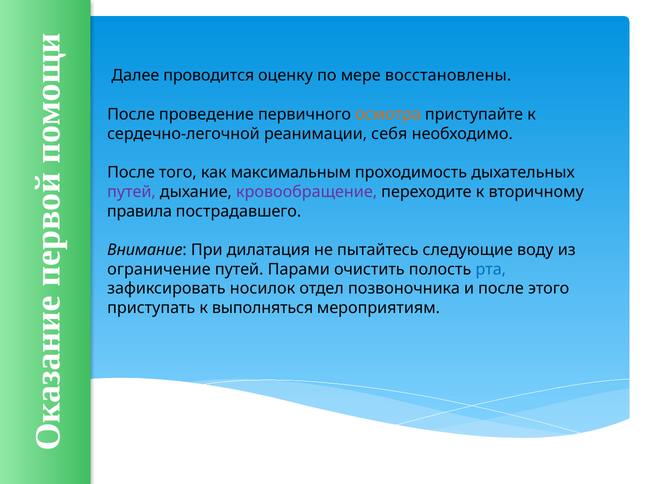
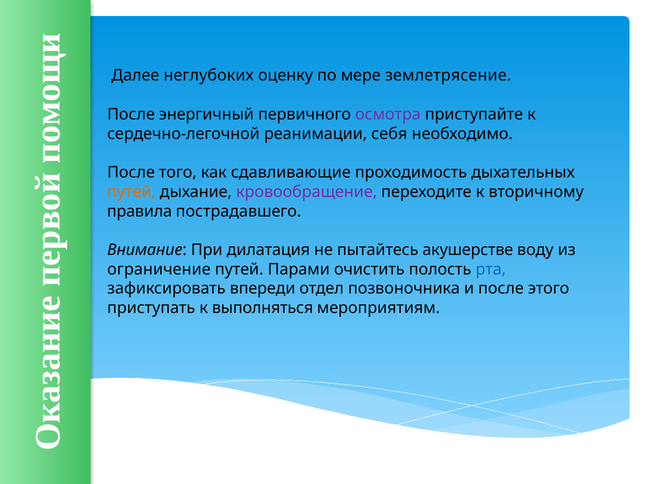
проводится: проводится -> неглубоких (209, 76)
восстановлены: восстановлены -> землетрясение (448, 76)
проведение: проведение -> энергичный (206, 114)
осмотра colour: orange -> purple (388, 114)
максимальным: максимальным -> сдавливающие (291, 172)
путей colour: purple -> orange (131, 192)
следующие: следующие -> акушерстве (468, 250)
носилок: носилок -> впереди (263, 288)
